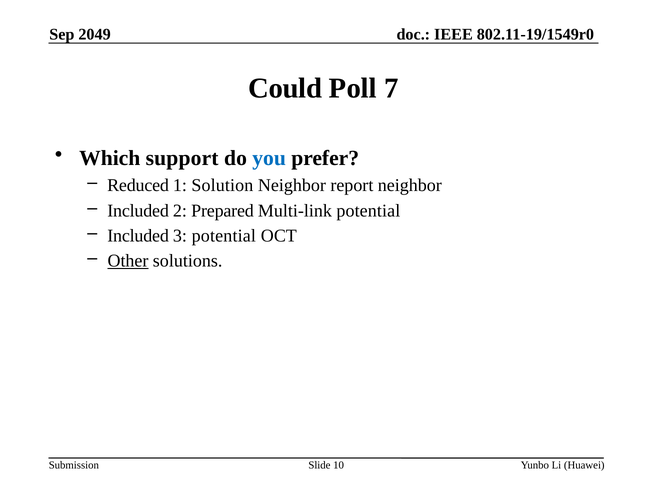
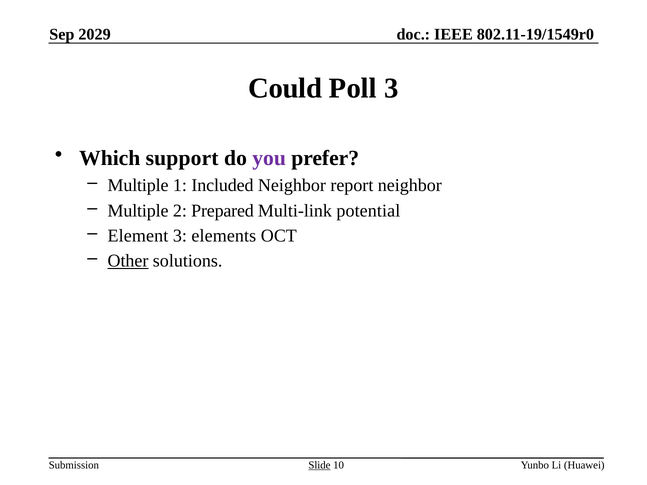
2049: 2049 -> 2029 (95, 35)
Poll 7: 7 -> 3 (391, 88)
you colour: blue -> purple (269, 158)
Reduced: Reduced -> Multiple (138, 186)
Solution: Solution -> Included (222, 186)
Included: Included -> Multiple (138, 211)
Included: Included -> Element (138, 236)
3 potential: potential -> elements (224, 236)
Slide underline: none -> present (319, 465)
